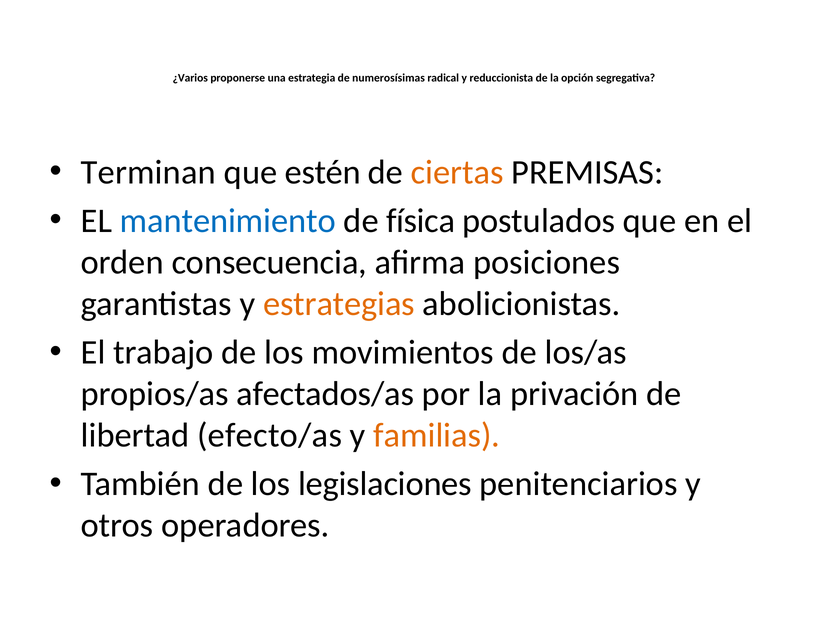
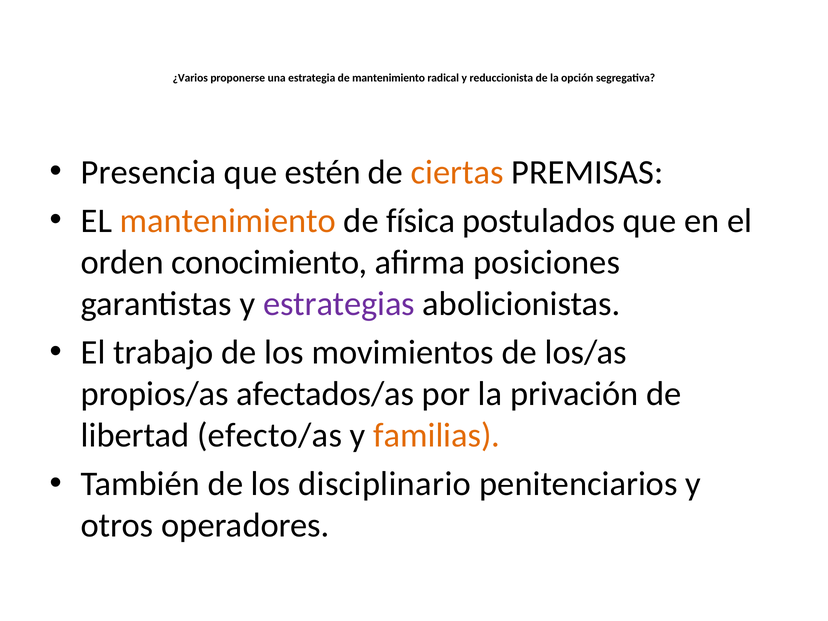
de numerosísimas: numerosísimas -> mantenimiento (389, 78)
Terminan: Terminan -> Presencia (148, 172)
mantenimiento colour: blue -> orange (228, 221)
consecuencia: consecuencia -> conocimiento (269, 262)
estrategias colour: orange -> purple (339, 304)
legislaciones: legislaciones -> disciplinario (385, 484)
